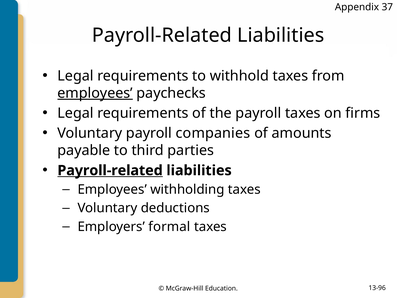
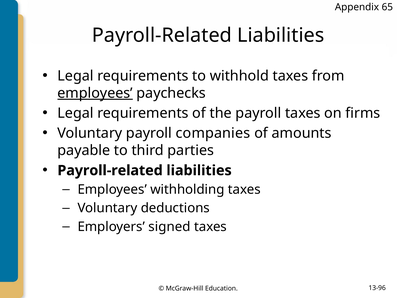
37: 37 -> 65 (387, 7)
Payroll-related underline: present -> none (110, 170)
formal: formal -> signed (169, 226)
